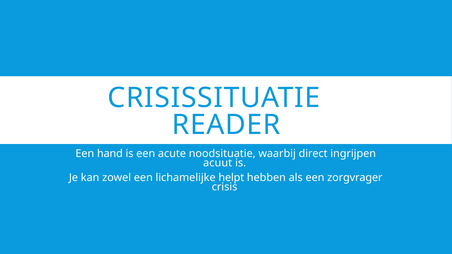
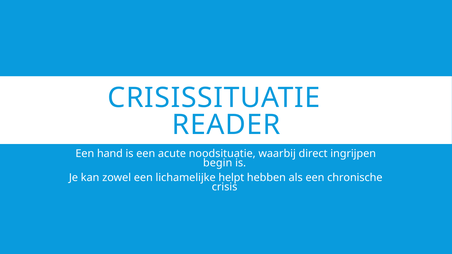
acuut: acuut -> begin (218, 163)
zorgvrager: zorgvrager -> chronische (355, 178)
